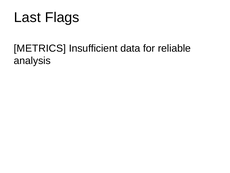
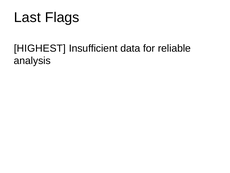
METRICS: METRICS -> HIGHEST (40, 48)
